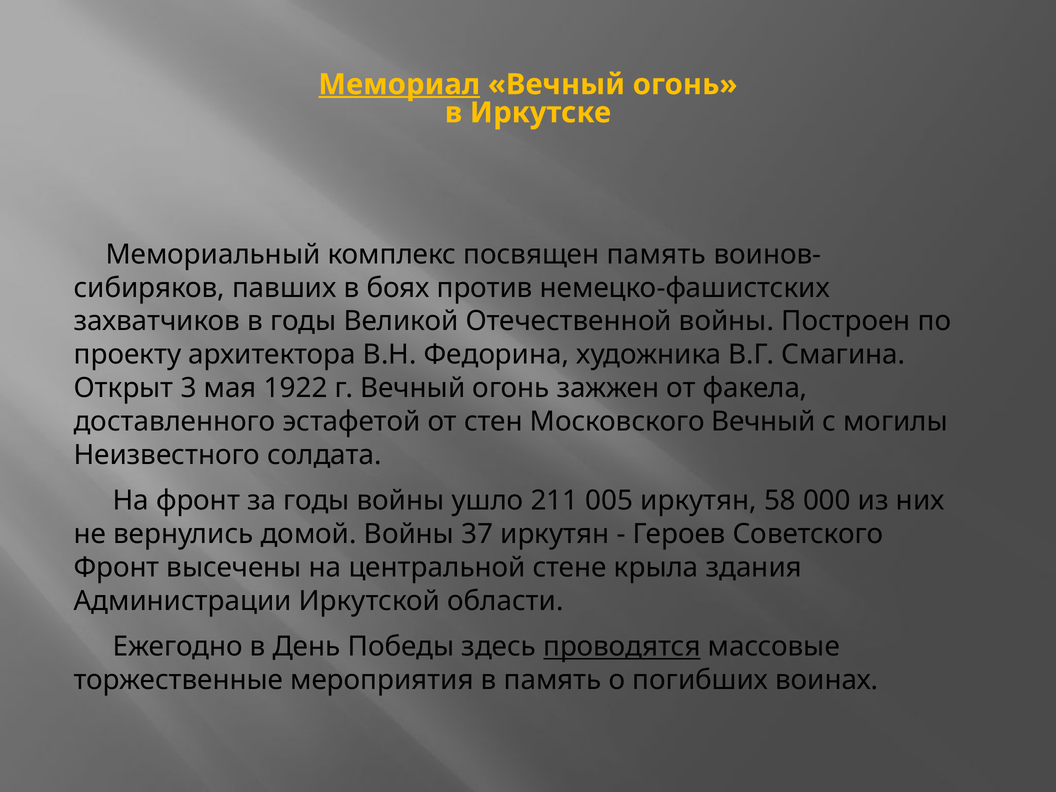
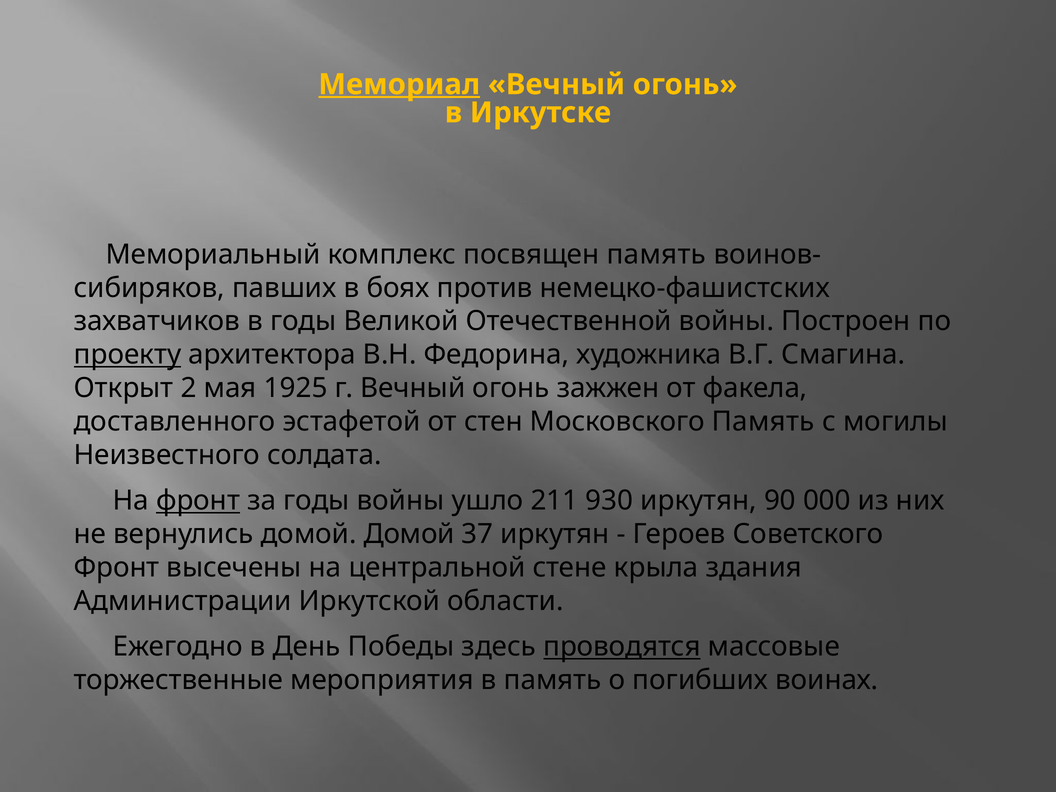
проекту underline: none -> present (127, 355)
3: 3 -> 2 (189, 388)
1922: 1922 -> 1925 (296, 388)
Московского Вечный: Вечный -> Память (763, 422)
фронт underline: none -> present (198, 501)
005: 005 -> 930 (609, 501)
58: 58 -> 90 (780, 501)
домой Войны: Войны -> Домой (409, 534)
